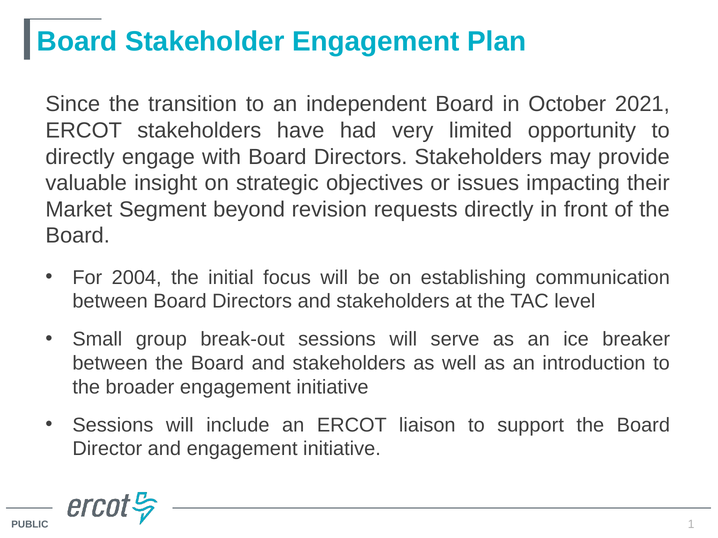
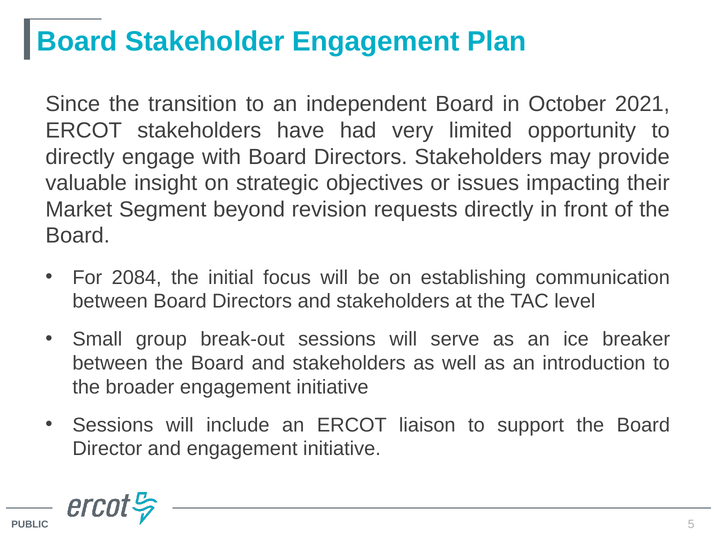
2004: 2004 -> 2084 (137, 278)
1: 1 -> 5 (691, 525)
